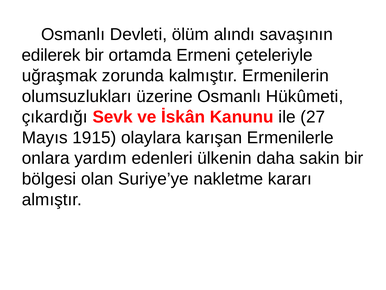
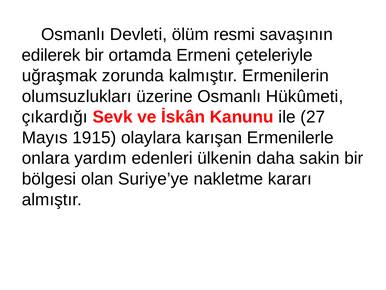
alındı: alındı -> resmi (234, 35)
